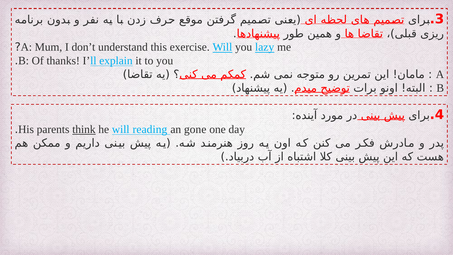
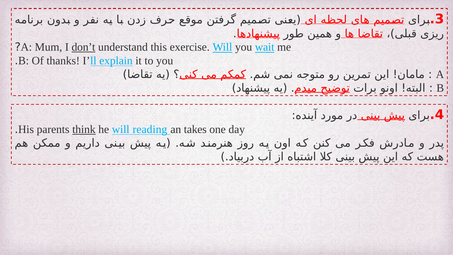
don’t underline: none -> present (83, 47)
lazy: lazy -> wait (265, 47)
gone: gone -> takes (195, 129)
